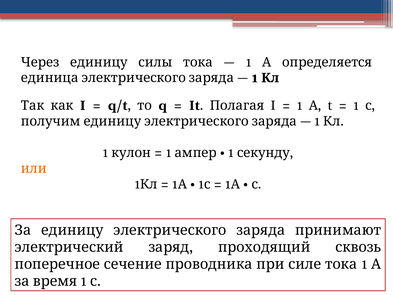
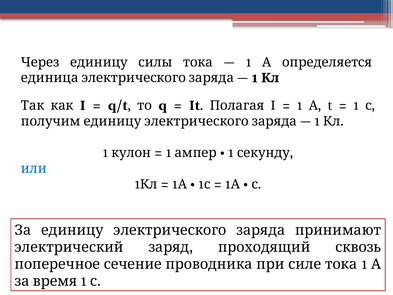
или colour: orange -> blue (34, 168)
